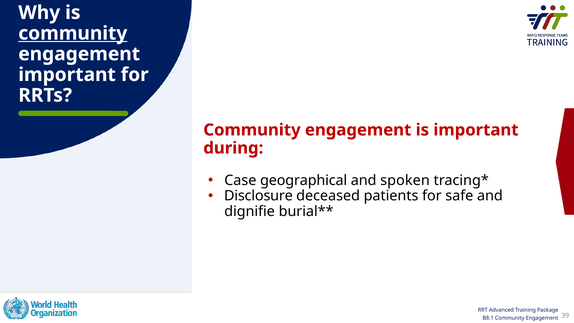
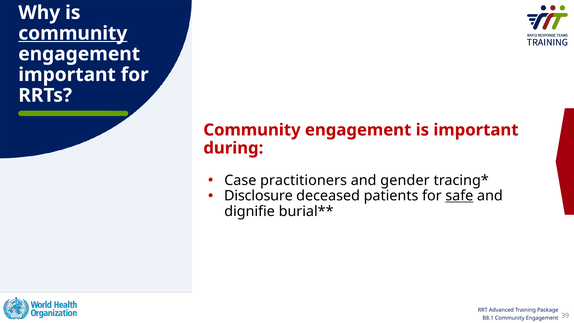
geographical: geographical -> practitioners (304, 180)
spoken: spoken -> gender (405, 180)
safe underline: none -> present (459, 196)
